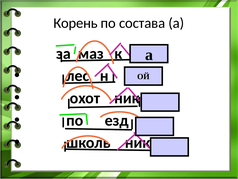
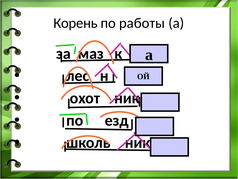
состава: состава -> работы (142, 23)
